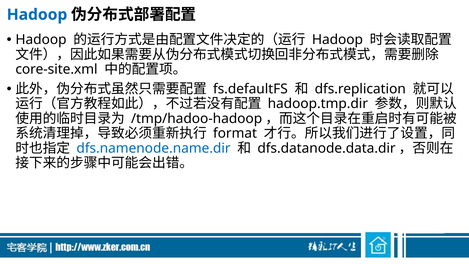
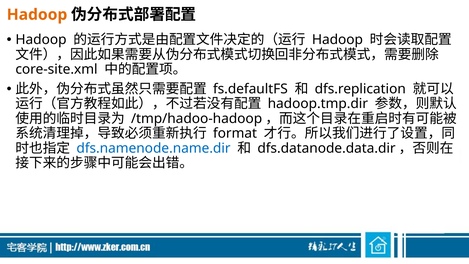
Hadoop colour: blue -> orange (37, 15)
